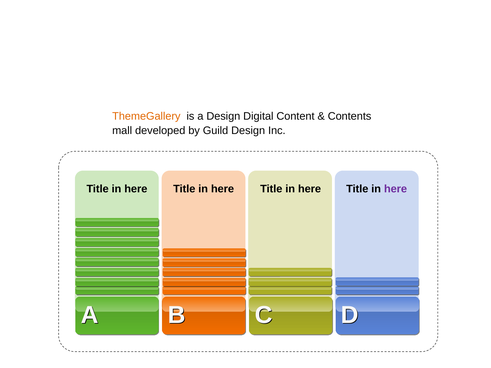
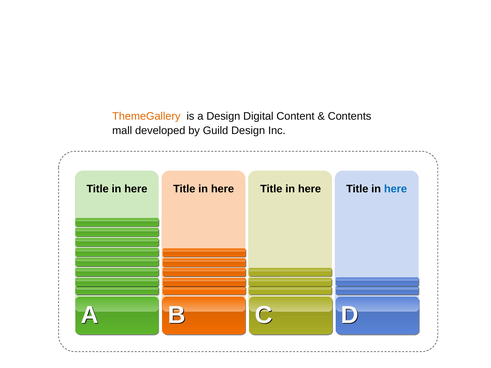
here colour: purple -> blue (396, 189)
